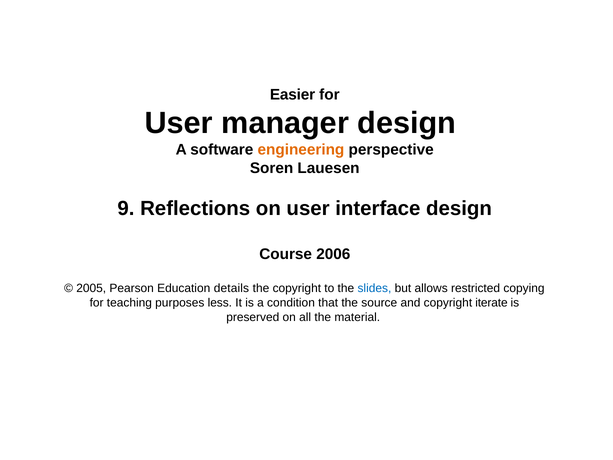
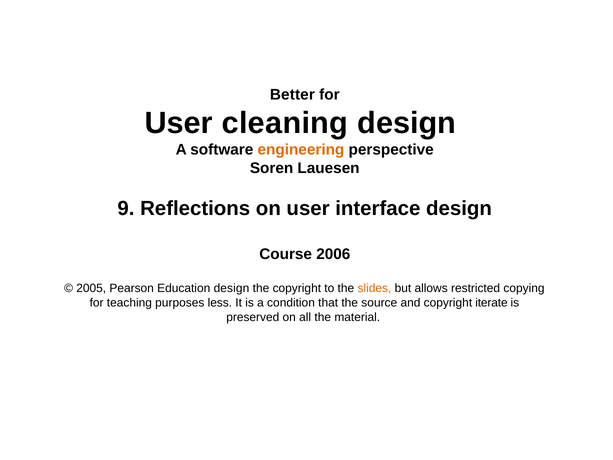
Easier: Easier -> Better (292, 94)
manager: manager -> cleaning (285, 123)
Education details: details -> design (231, 288)
slides colour: blue -> orange (374, 288)
